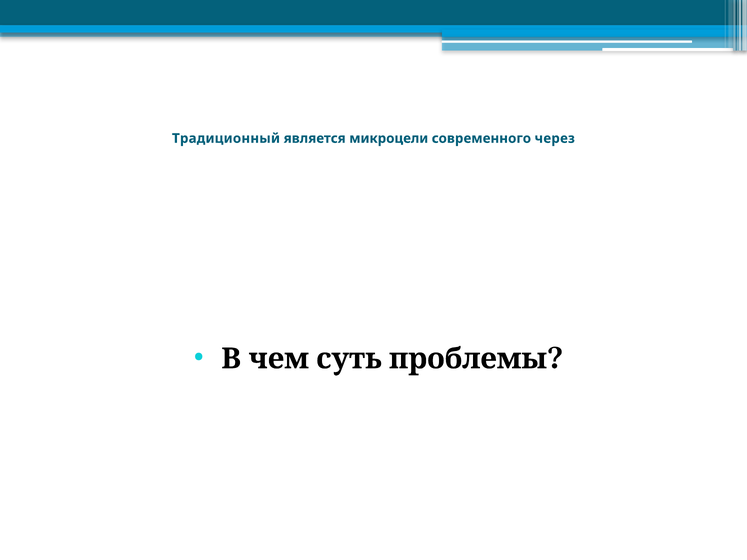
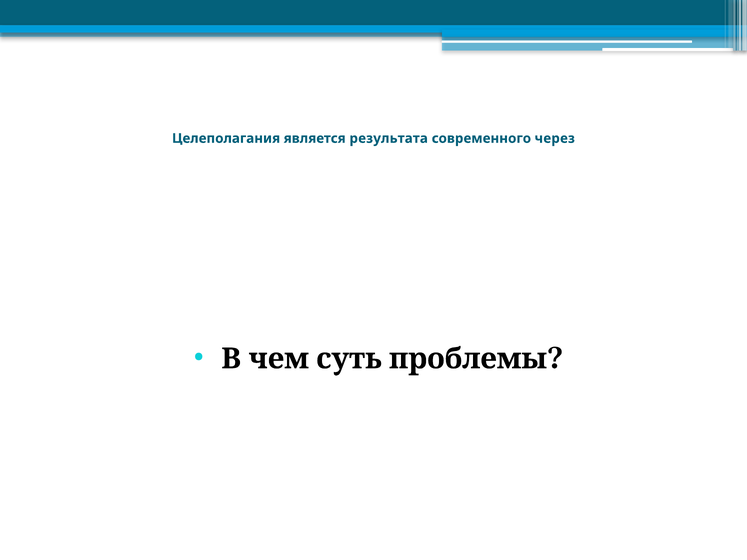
Традиционный: Традиционный -> Целеполагания (226, 138)
микроцели: микроцели -> результата (389, 138)
